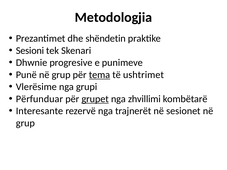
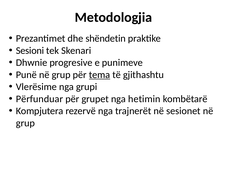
ushtrimet: ushtrimet -> gjithashtu (143, 75)
grupet underline: present -> none (95, 99)
zhvillimi: zhvillimi -> hetimin (144, 99)
Interesante: Interesante -> Kompjutera (40, 111)
